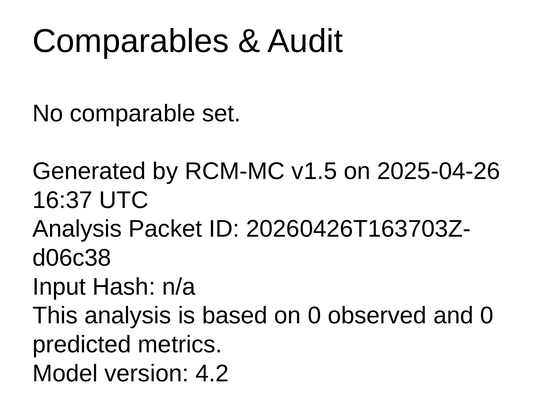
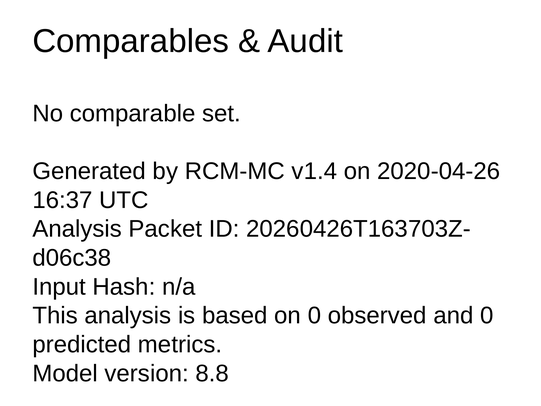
v1.5: v1.5 -> v1.4 (314, 171)
2025-04-26: 2025-04-26 -> 2020-04-26 (439, 171)
4.2: 4.2 -> 8.8 (212, 373)
